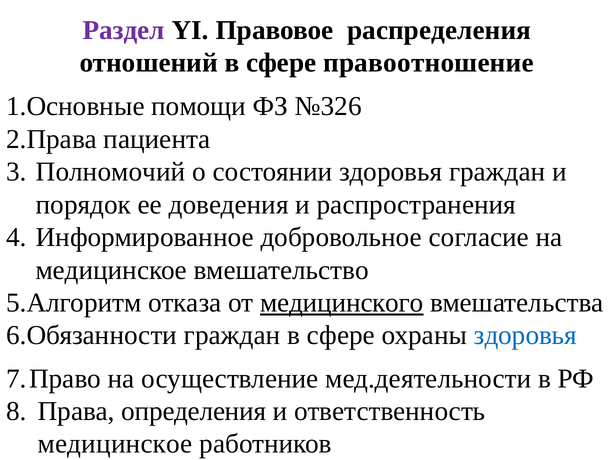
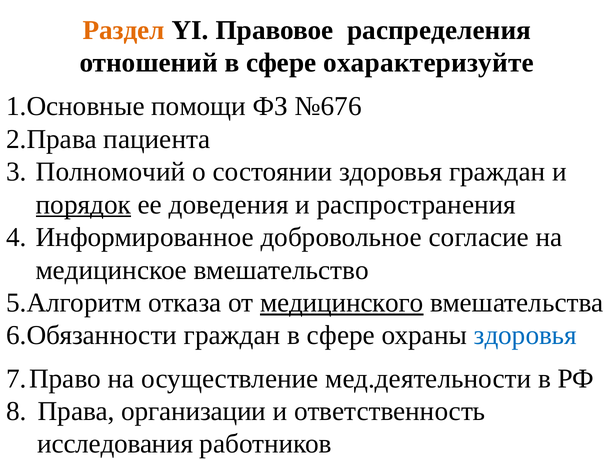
Раздел colour: purple -> orange (124, 30)
правоотношение: правоотношение -> охарактеризуйте (429, 63)
№326: №326 -> №676 (328, 107)
порядок underline: none -> present (83, 205)
определения: определения -> организации (194, 412)
медицинское: медицинское -> исследования (115, 444)
